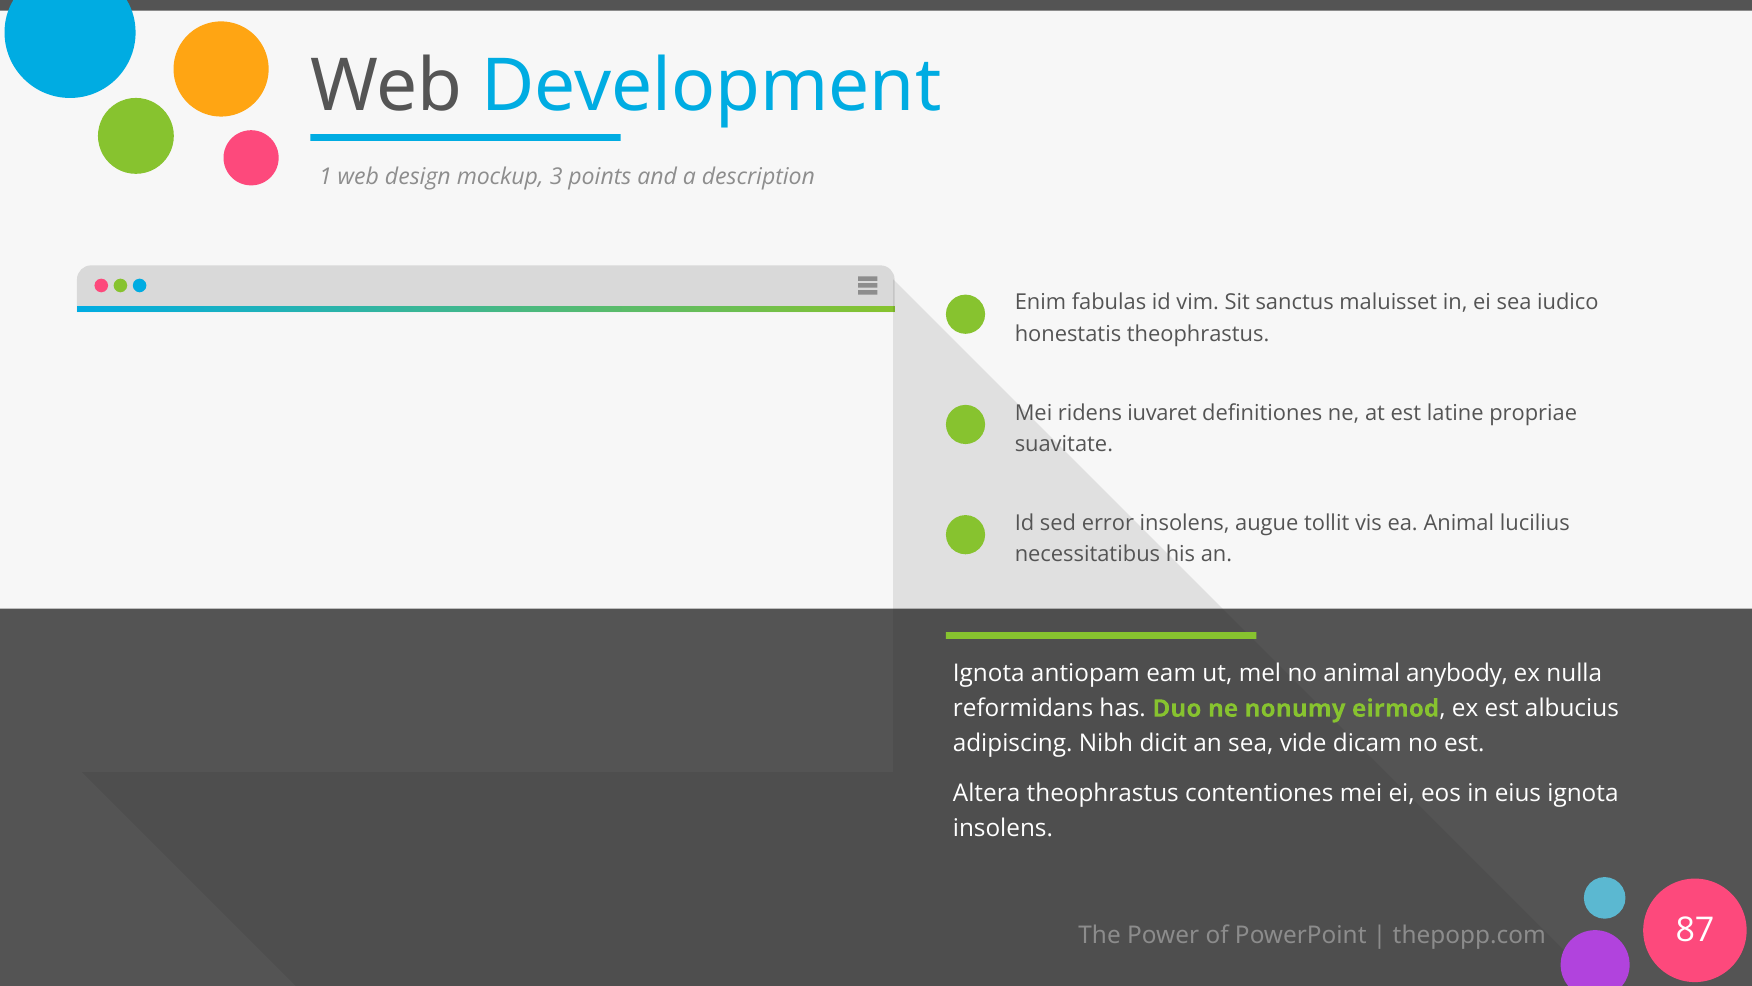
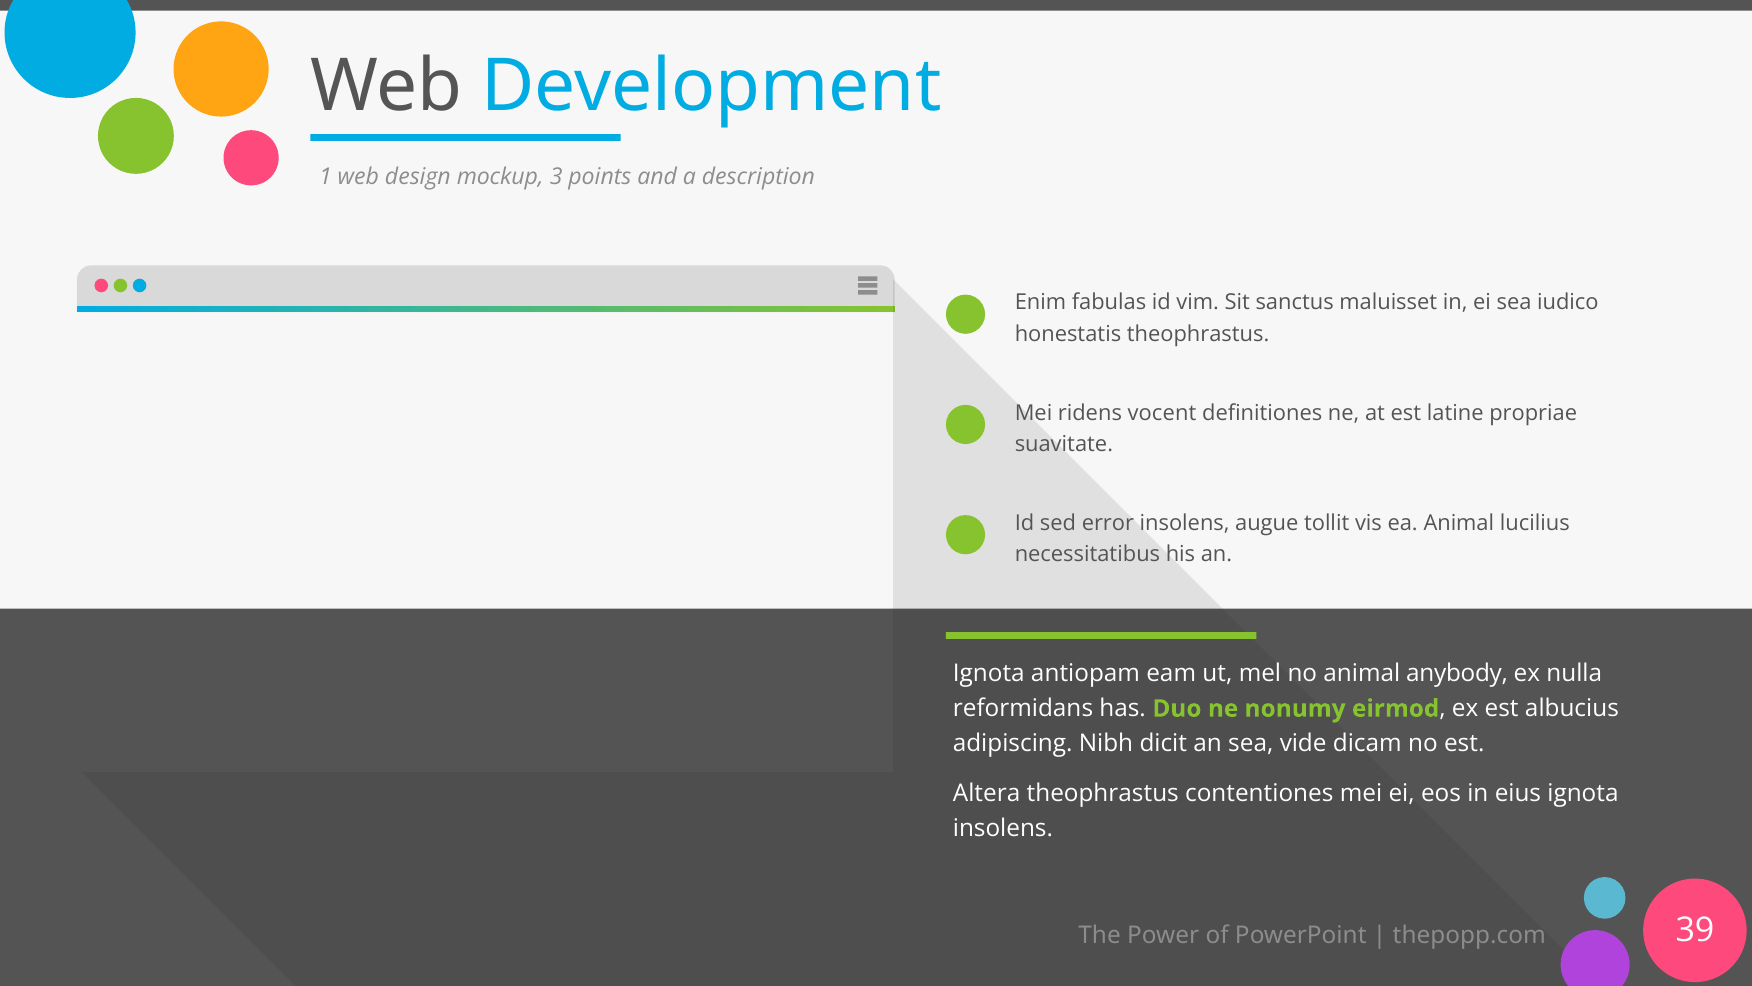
iuvaret: iuvaret -> vocent (1162, 413)
87: 87 -> 39 (1695, 930)
